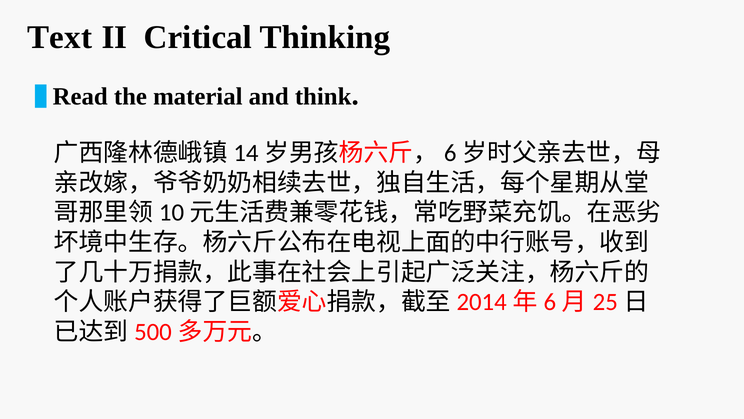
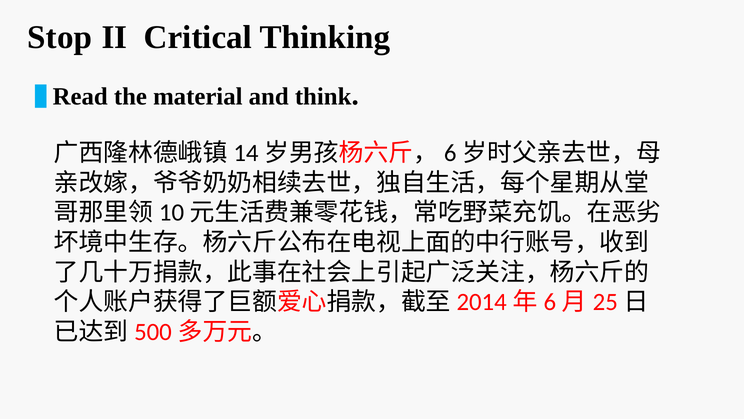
Text: Text -> Stop (60, 37)
